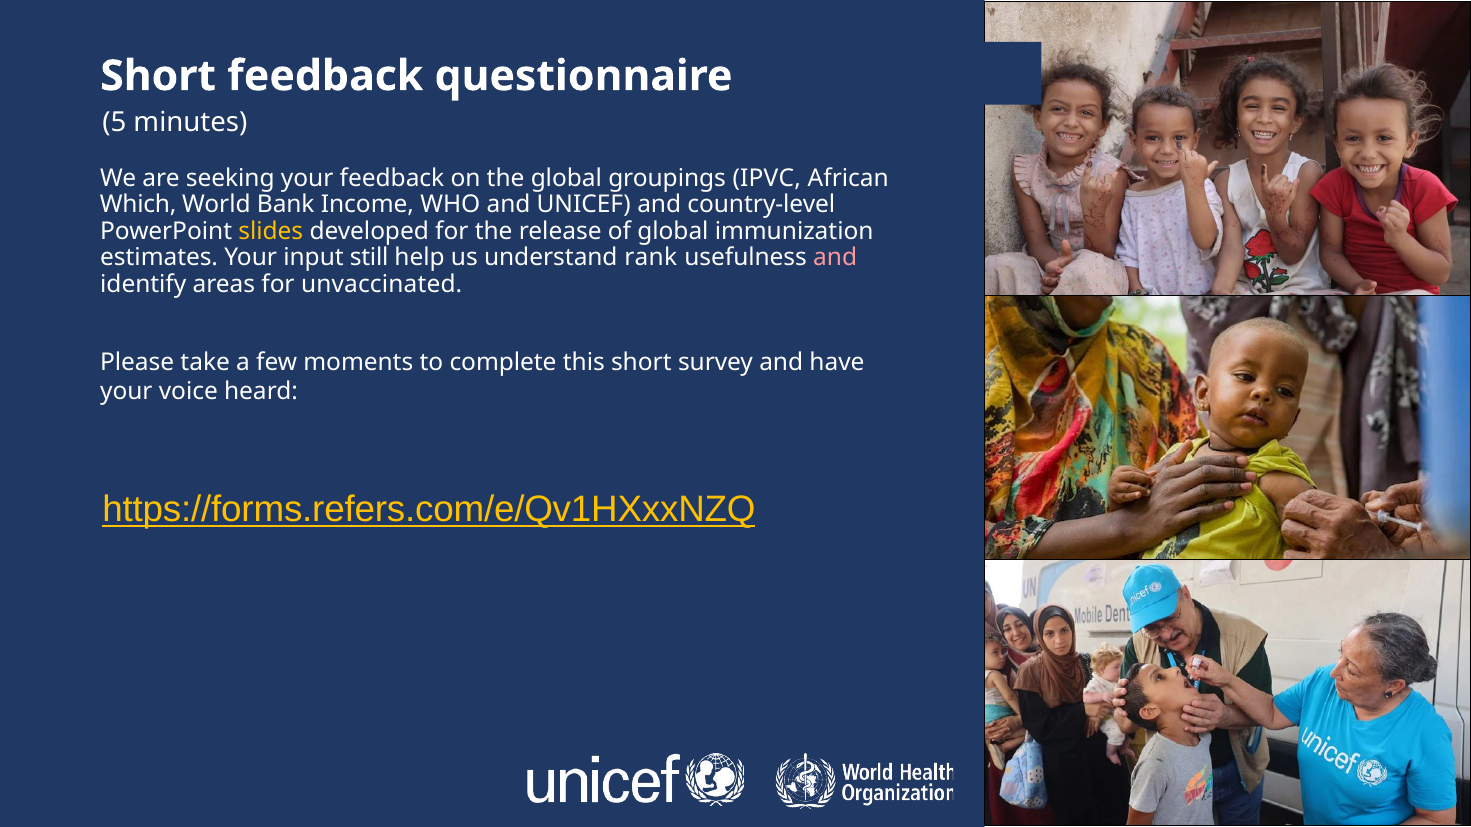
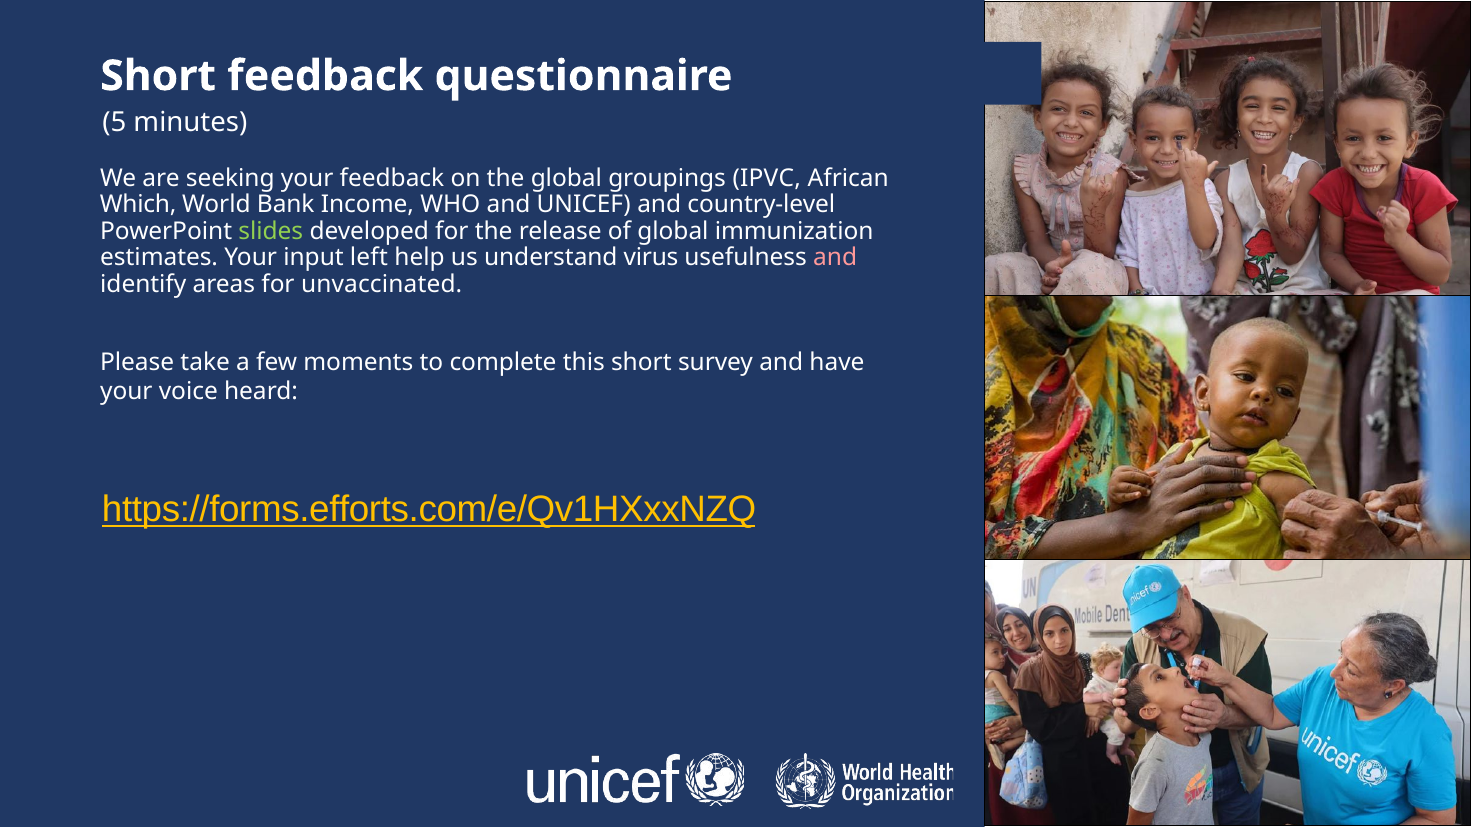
slides colour: yellow -> light green (271, 231)
still: still -> left (369, 258)
rank: rank -> virus (651, 258)
https://forms.refers.com/e/Qv1HXxxNZQ: https://forms.refers.com/e/Qv1HXxxNZQ -> https://forms.efforts.com/e/Qv1HXxxNZQ (429, 510)
